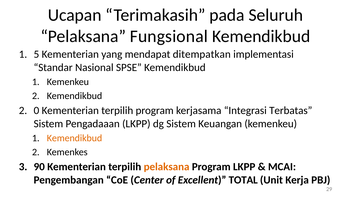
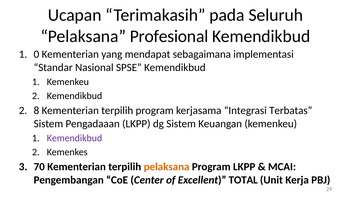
Fungsional: Fungsional -> Profesional (169, 36)
5: 5 -> 0 (36, 54)
ditempatkan: ditempatkan -> sebagaimana (202, 54)
0: 0 -> 8 (36, 110)
Kemendikbud colour: orange -> purple (74, 138)
90: 90 -> 70 (39, 166)
